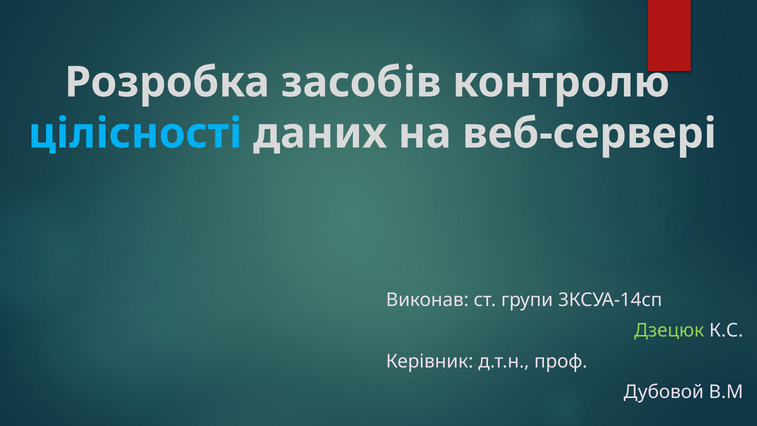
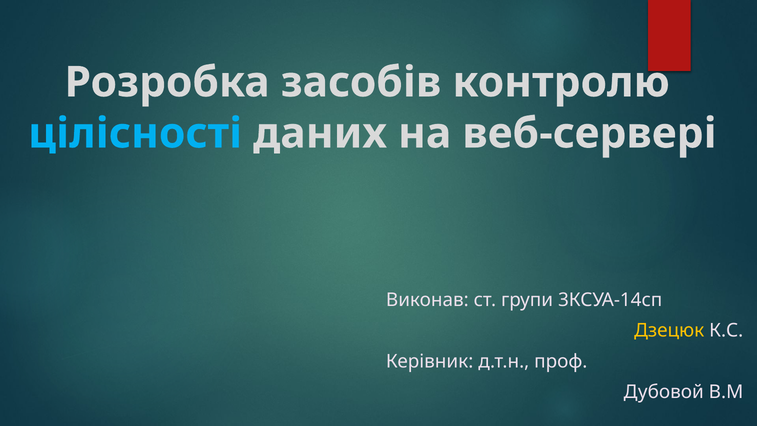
Дзецюк colour: light green -> yellow (669, 331)
